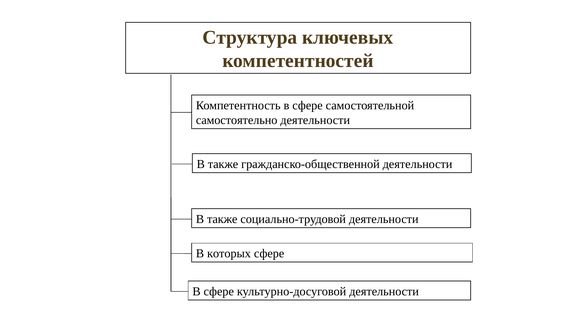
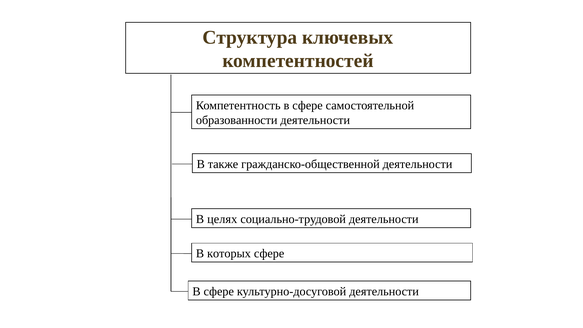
самостоятельно: самостоятельно -> образованности (237, 120)
также: также -> целях (222, 219)
